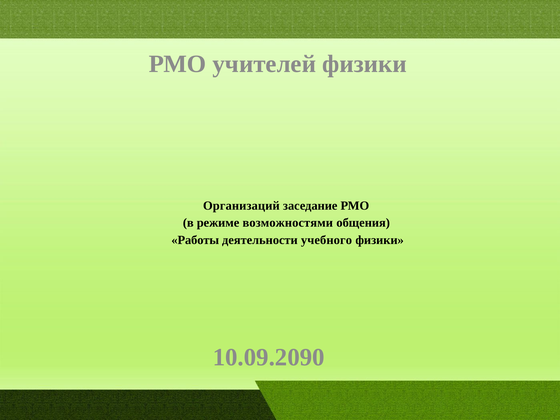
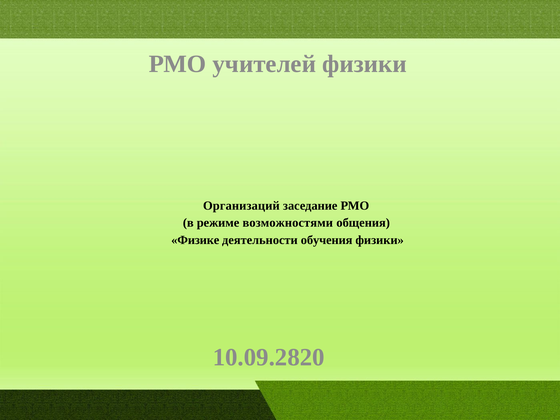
Работы: Работы -> Физике (195, 240)
учебного: учебного -> обучения (327, 240)
10.09.2090: 10.09.2090 -> 10.09.2820 (269, 357)
